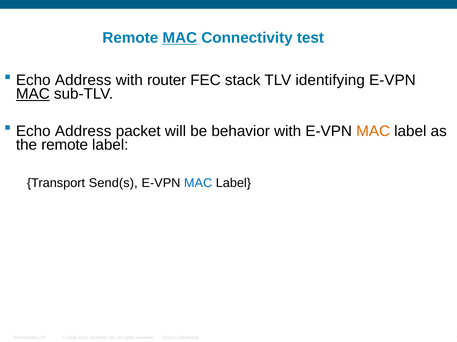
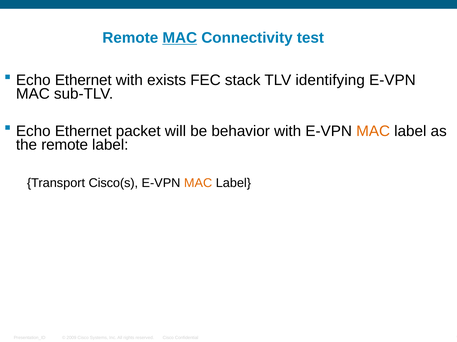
Address: Address -> Ethernet (83, 80)
router: router -> exists (167, 80)
MAC underline: present -> none (33, 94)
Address: Address -> Ethernet (83, 131)
Send(s: Send(s -> Cisco(s (113, 183)
MAC colour: blue -> orange (198, 183)
